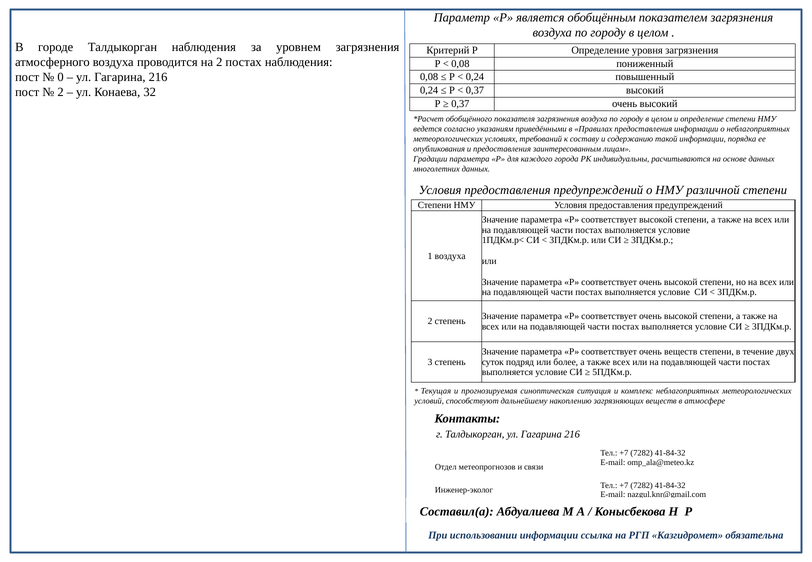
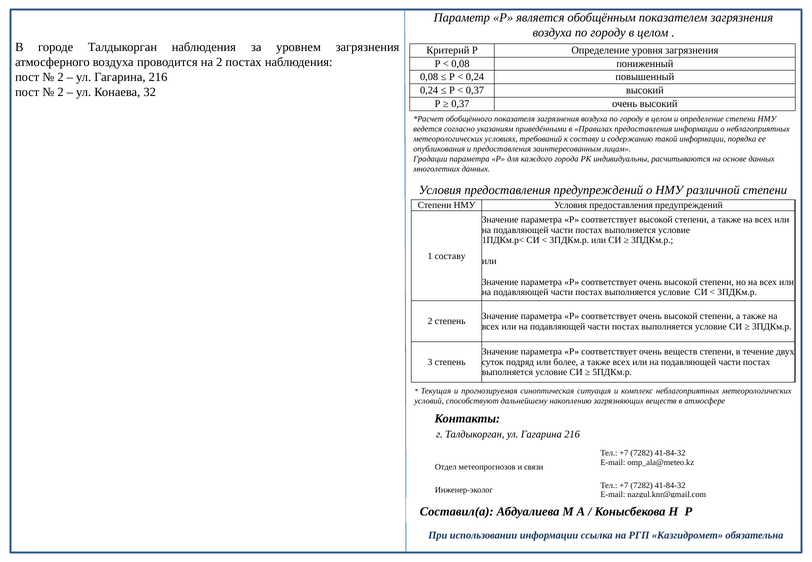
0: 0 -> 2 (61, 77)
1 воздуха: воздуха -> составу (450, 256)
